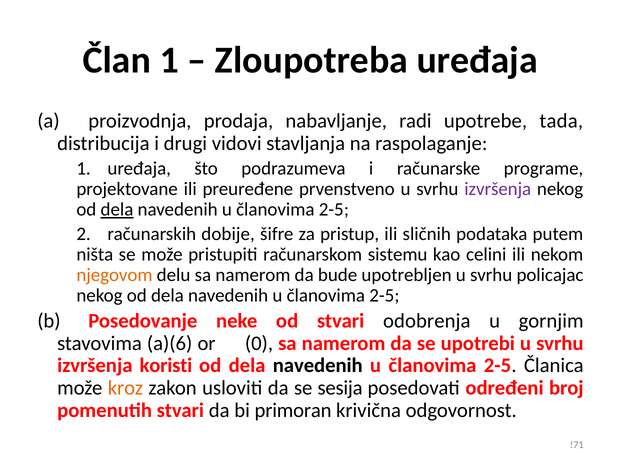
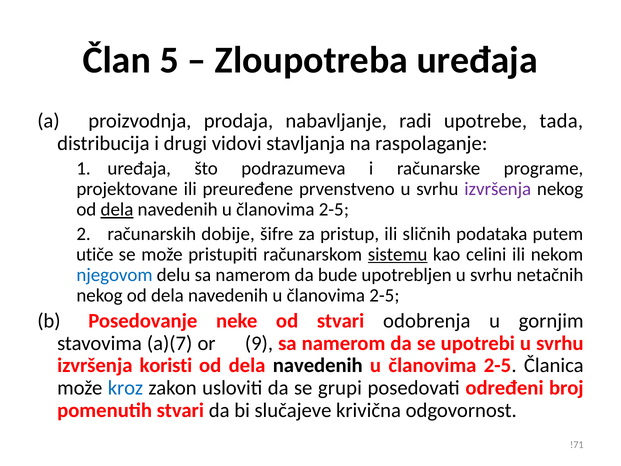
Član 1: 1 -> 5 (169, 60)
ništa: ništa -> utiče (95, 254)
sistemu underline: none -> present (398, 254)
njegovom colour: orange -> blue (114, 275)
policajac: policajac -> netačnih (550, 275)
a)(6: a)(6 -> a)(7 (170, 343)
0: 0 -> 9 (259, 343)
kroz colour: orange -> blue (125, 388)
sesija: sesija -> grupi (340, 388)
primoran: primoran -> slučajeve (293, 410)
